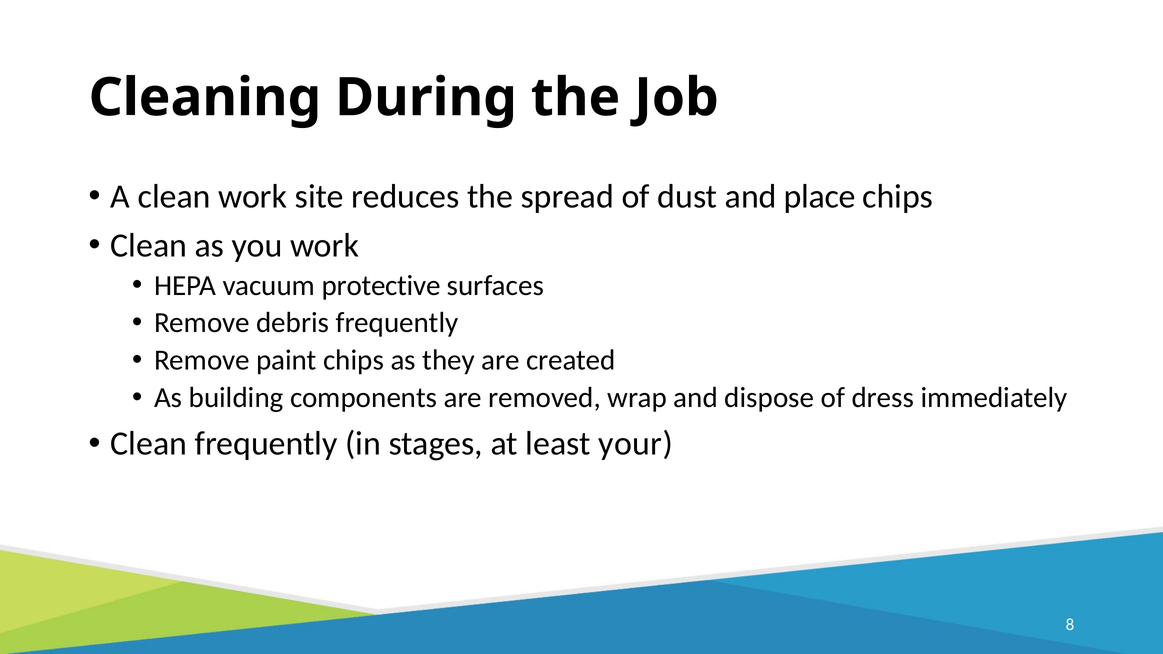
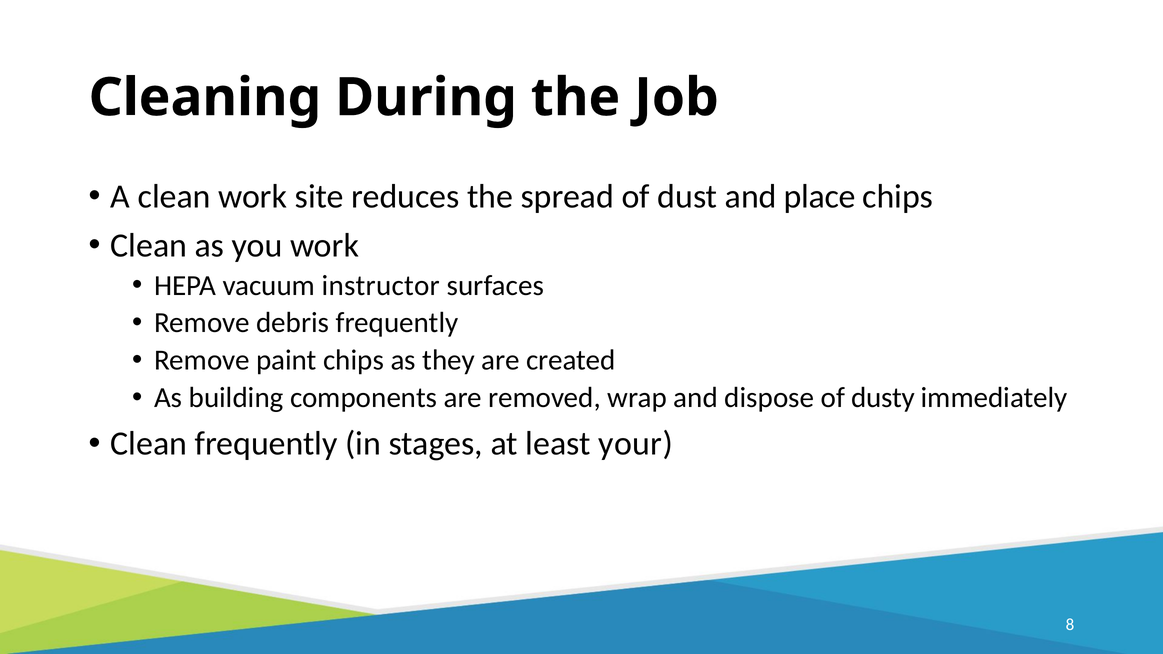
protective: protective -> instructor (381, 285)
dress: dress -> dusty (883, 398)
